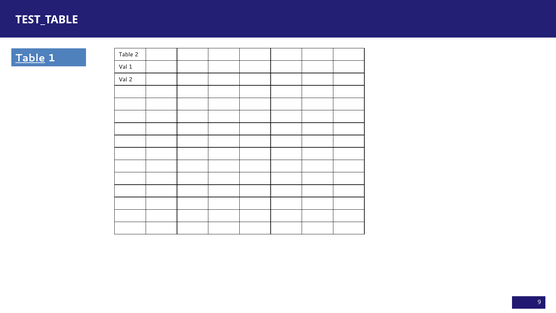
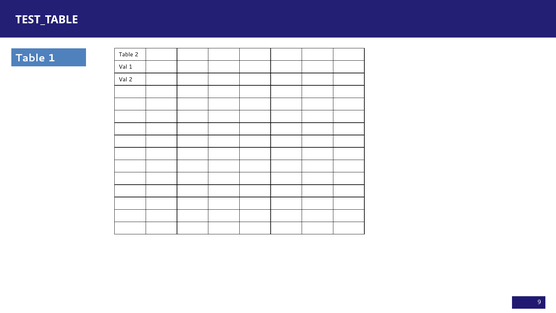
Table underline: present -> none (30, 58)
